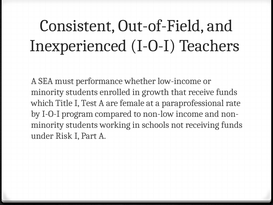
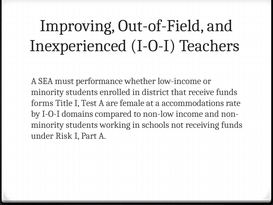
Consistent: Consistent -> Improving (77, 26)
growth: growth -> district (155, 92)
which: which -> forms (42, 103)
paraprofessional: paraprofessional -> accommodations (193, 103)
program: program -> domains (77, 114)
